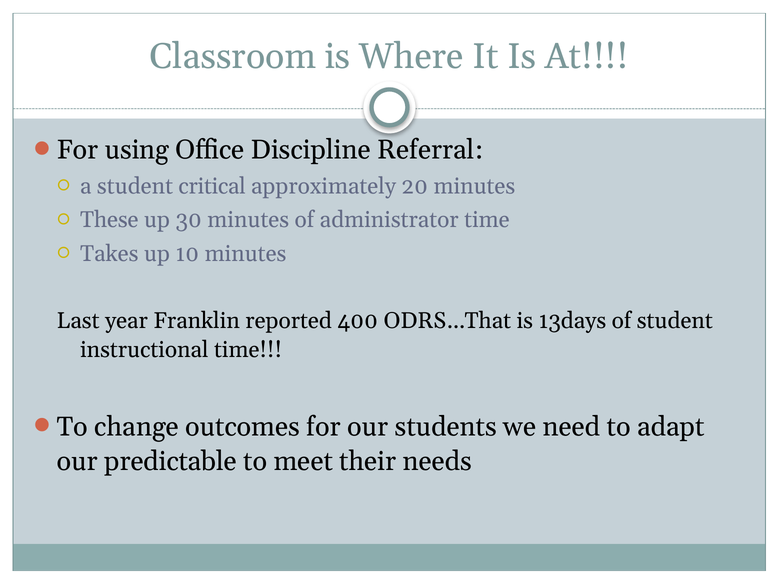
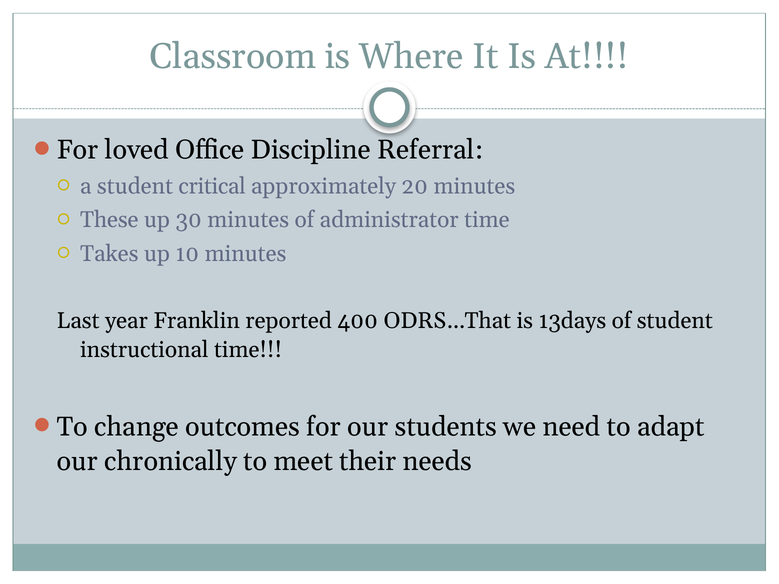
using: using -> loved (137, 150)
predictable: predictable -> chronically (171, 461)
